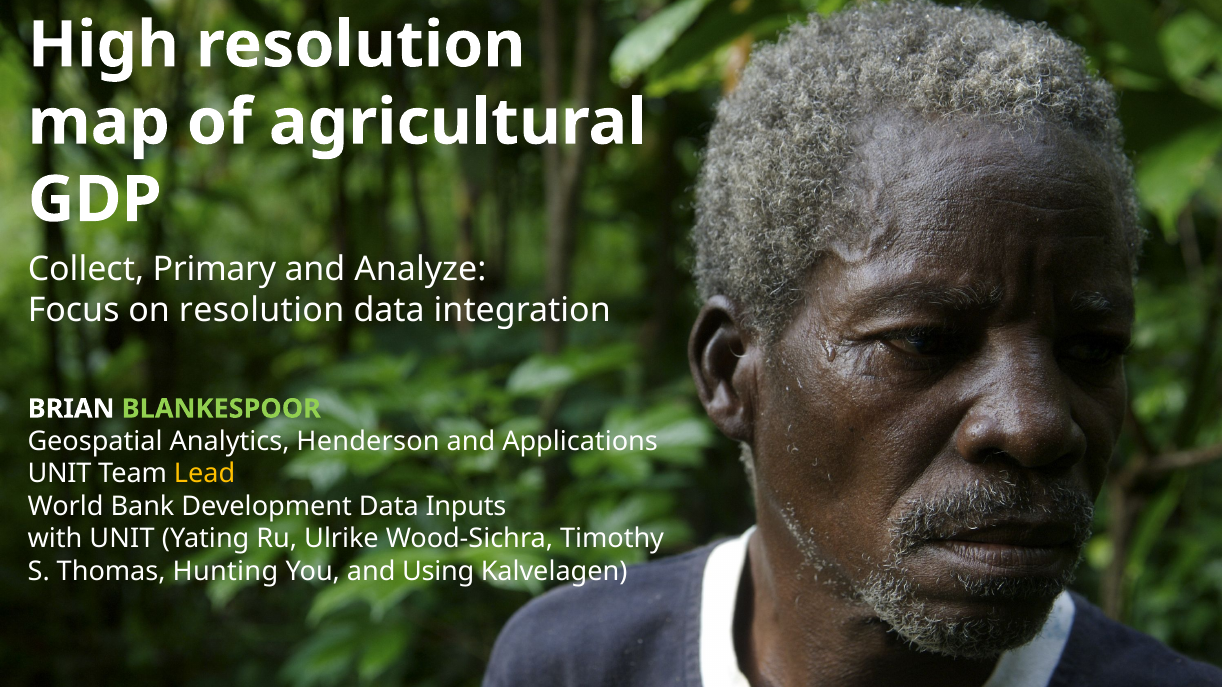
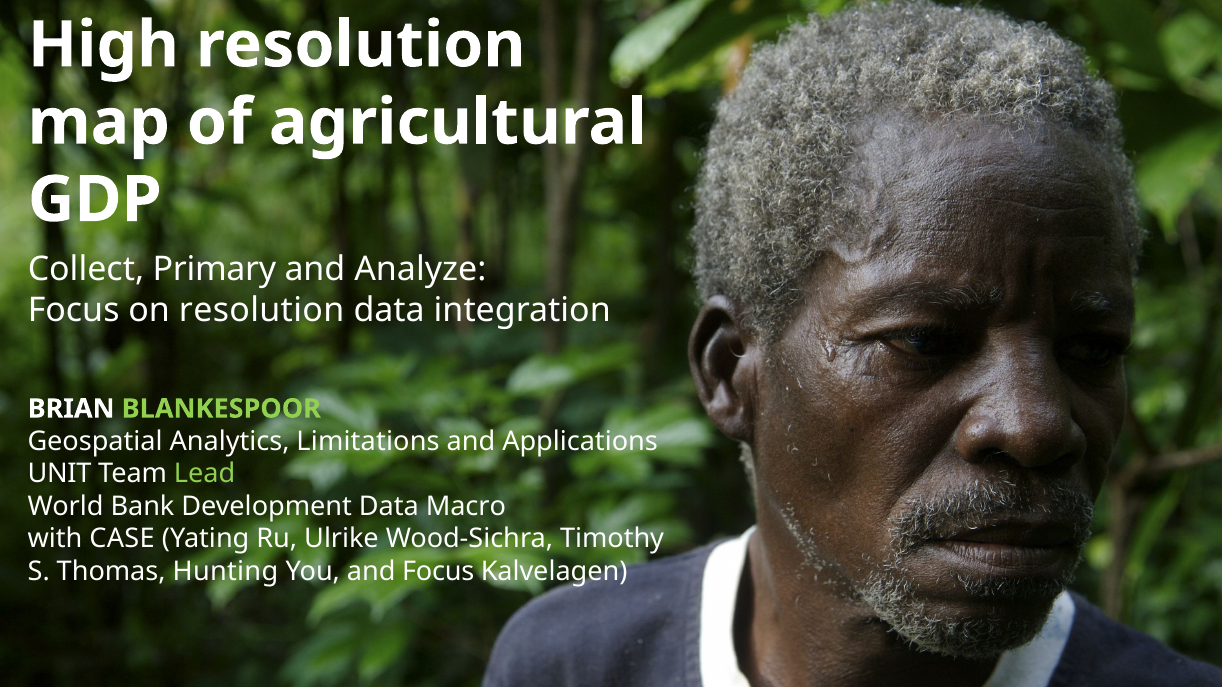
Henderson: Henderson -> Limitations (368, 442)
Lead colour: yellow -> light green (205, 474)
Inputs: Inputs -> Macro (466, 507)
with UNIT: UNIT -> CASE (122, 539)
and Using: Using -> Focus (438, 572)
